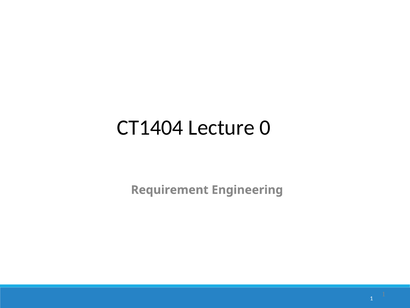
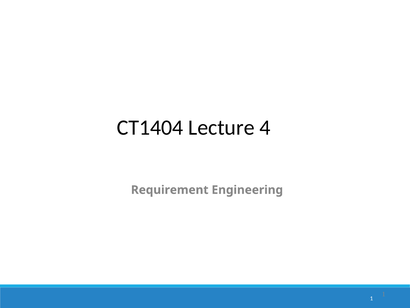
0: 0 -> 4 (265, 127)
